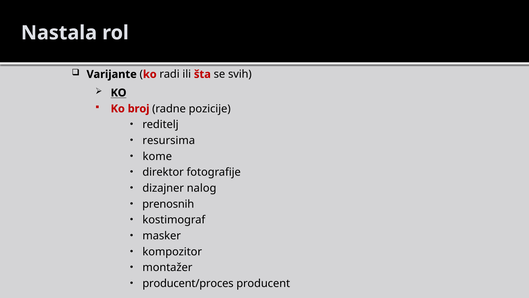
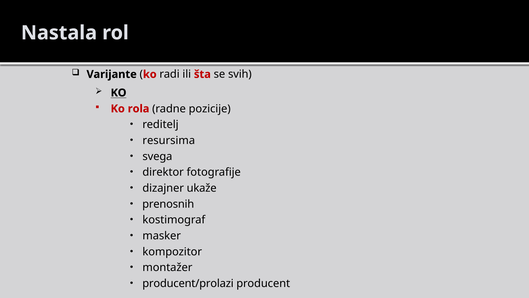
broj: broj -> rola (139, 109)
kome: kome -> svega (157, 156)
nalog: nalog -> ukaže (202, 188)
producent/proces: producent/proces -> producent/prolazi (188, 283)
